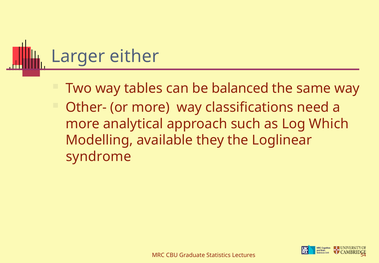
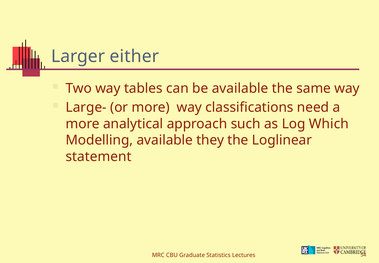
be balanced: balanced -> available (240, 88)
Other-: Other- -> Large- (86, 107)
syndrome: syndrome -> statement (99, 156)
